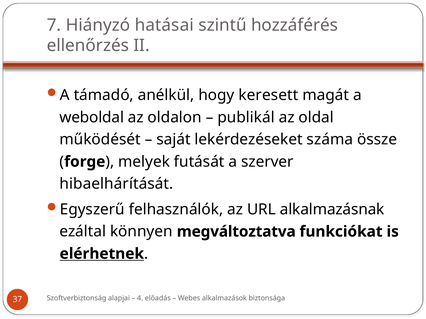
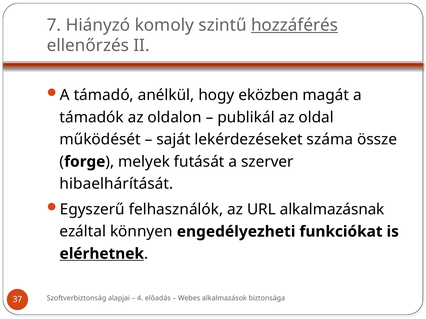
hatásai: hatásai -> komoly (164, 25)
hozzáférés underline: none -> present (295, 25)
keresett: keresett -> eközben (269, 95)
weboldal: weboldal -> támadók (92, 118)
megváltoztatva: megváltoztatva -> engedélyezheti (236, 232)
